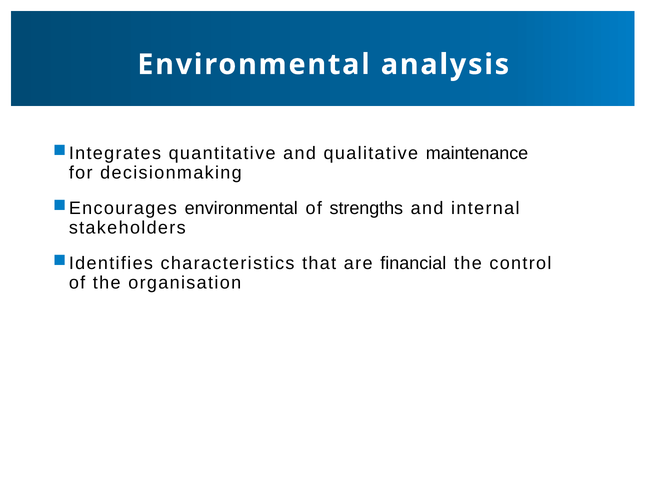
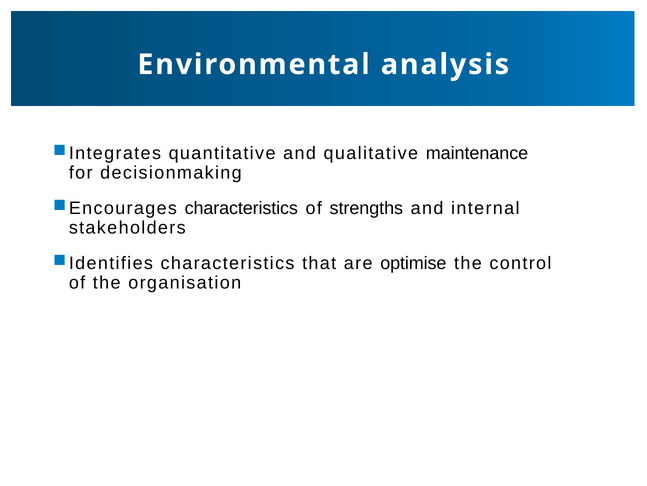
environmental: environmental -> characteristics (241, 208)
financial: financial -> optimise (413, 263)
